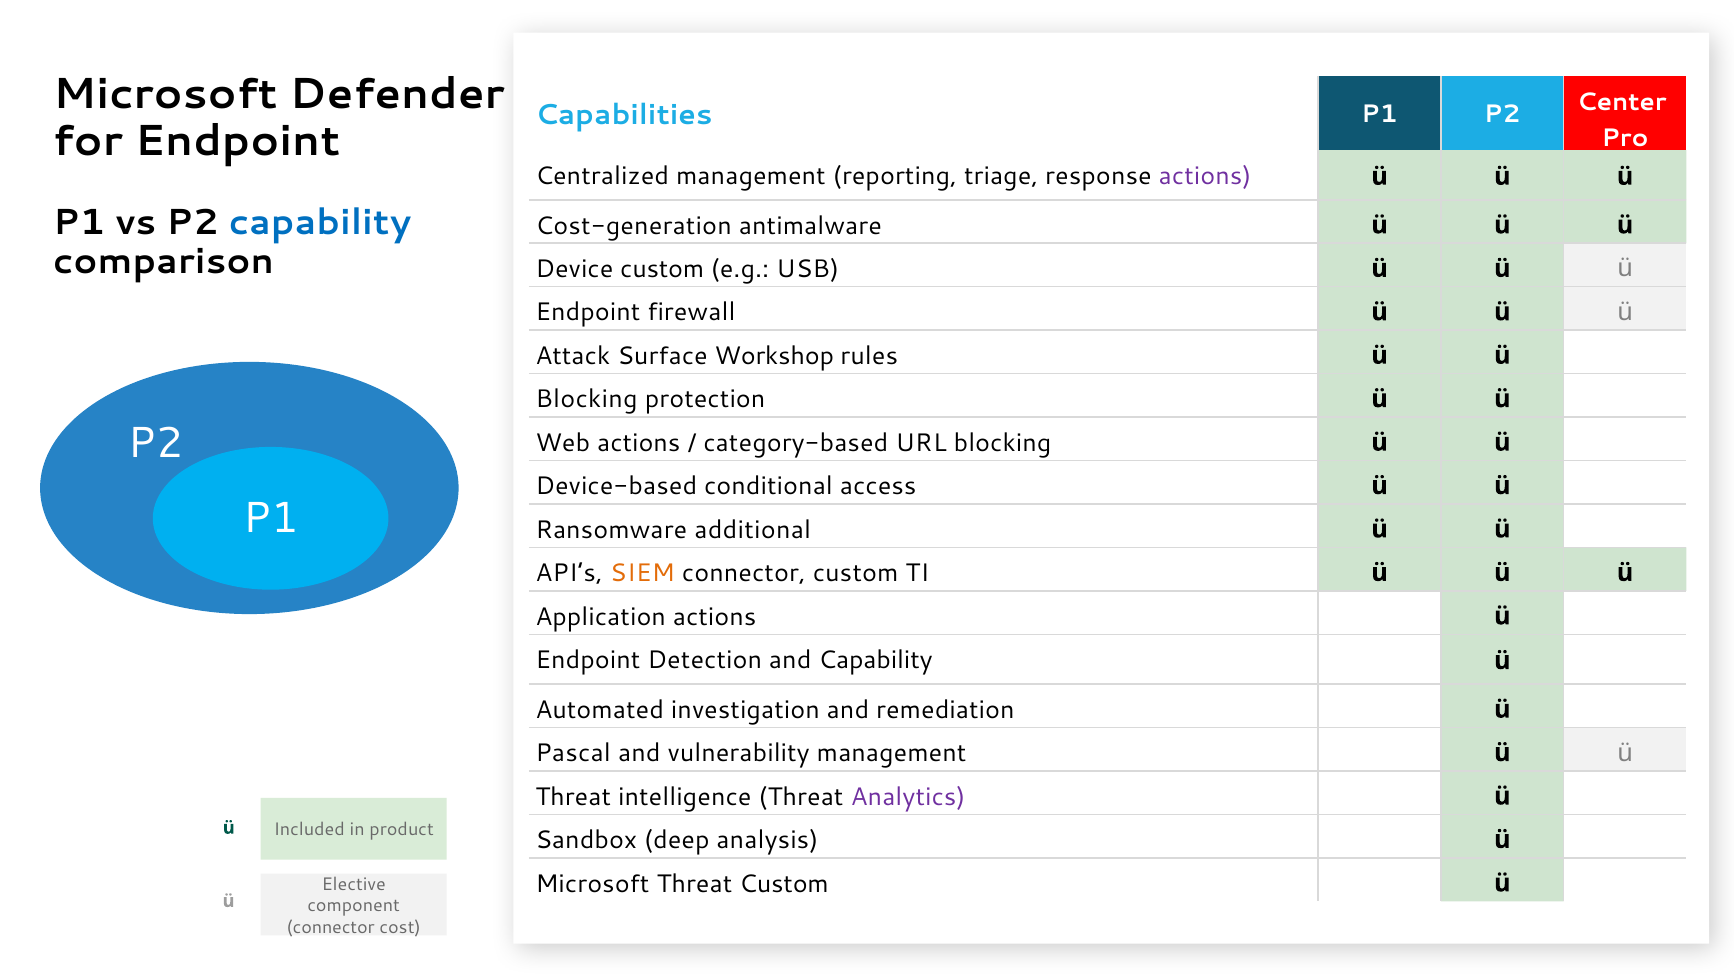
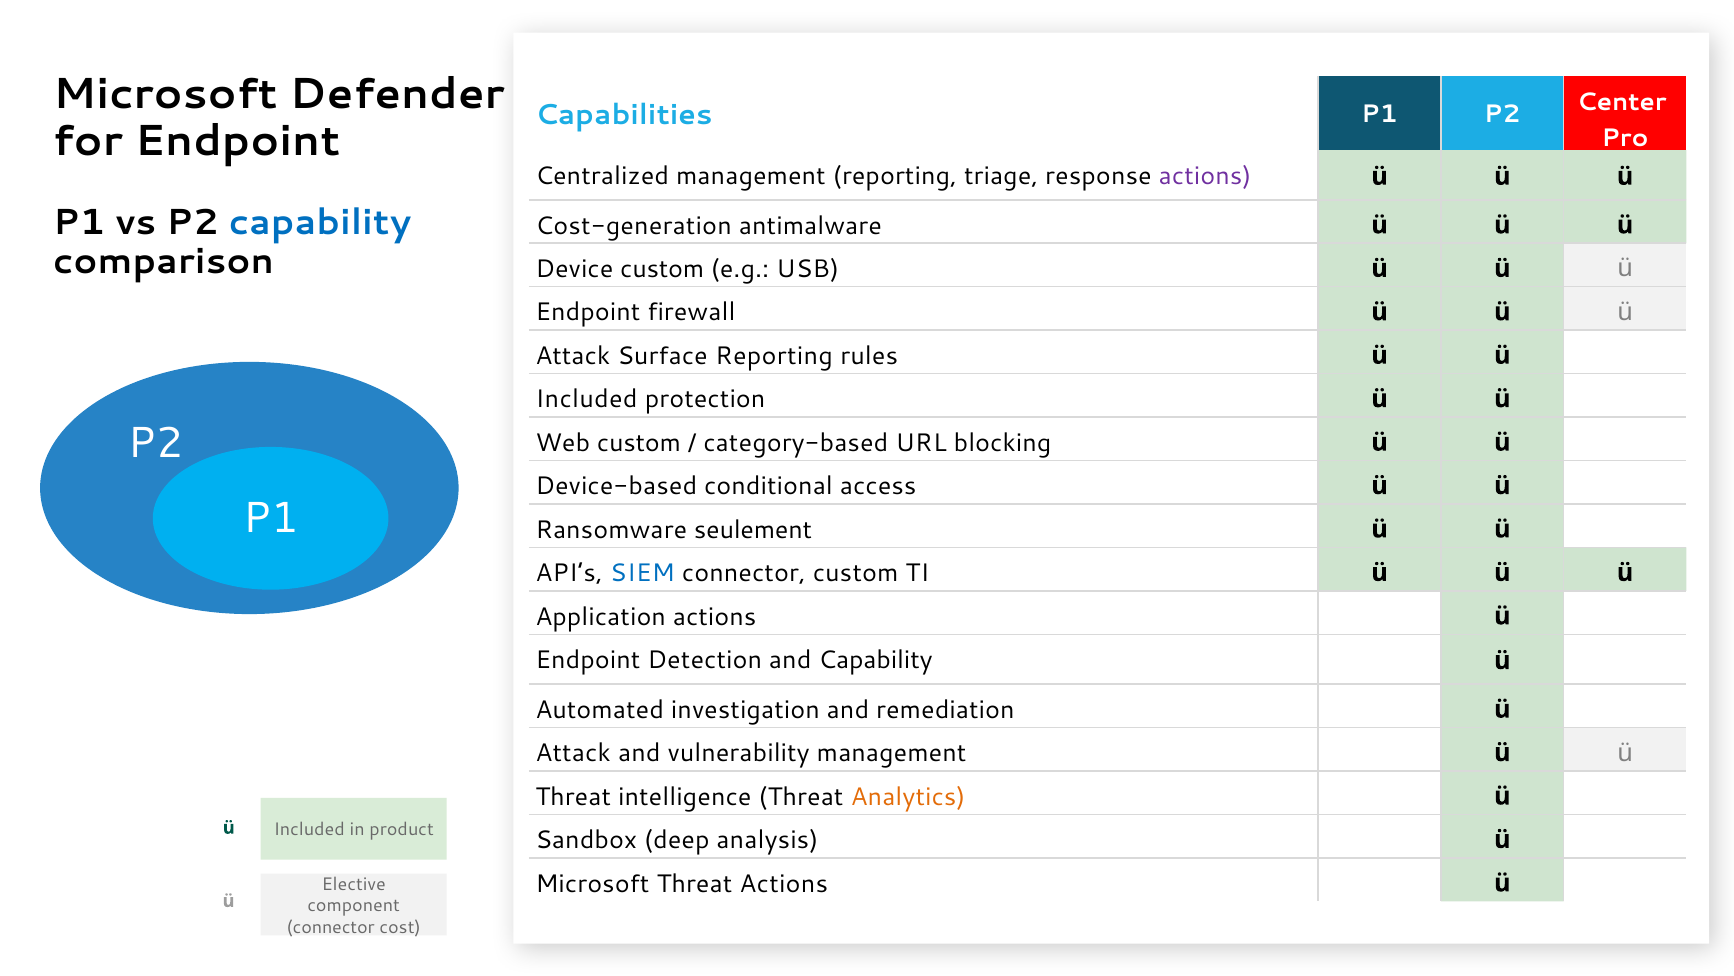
Surface Workshop: Workshop -> Reporting (774, 356)
Blocking: Blocking -> Included (587, 399)
Web actions: actions -> custom (639, 443)
additional: additional -> seulement (753, 529)
SIEM colour: orange -> blue (642, 573)
Pascal: Pascal -> Attack (573, 753)
Analytics colour: purple -> orange (908, 796)
Threat Custom: Custom -> Actions (784, 883)
